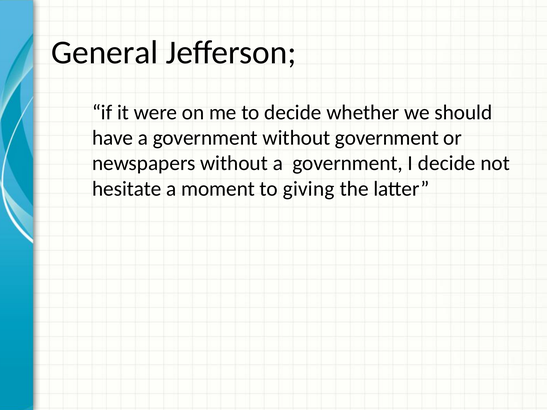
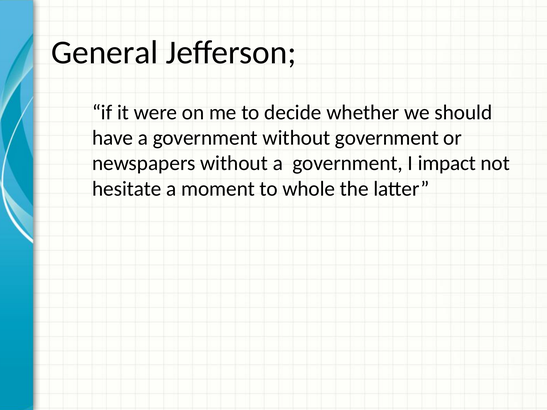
I decide: decide -> impact (447, 163)
giving: giving -> whole (309, 189)
